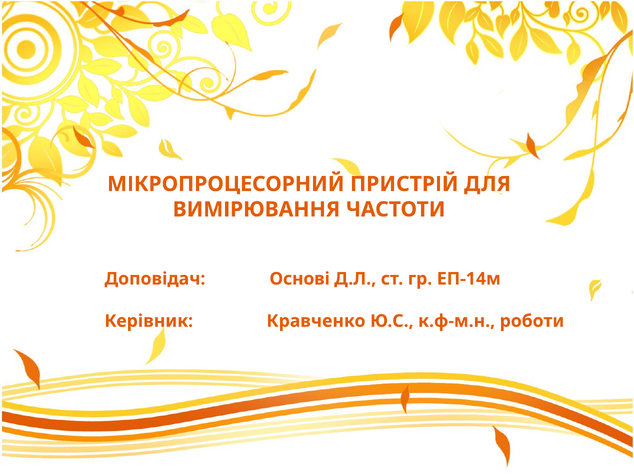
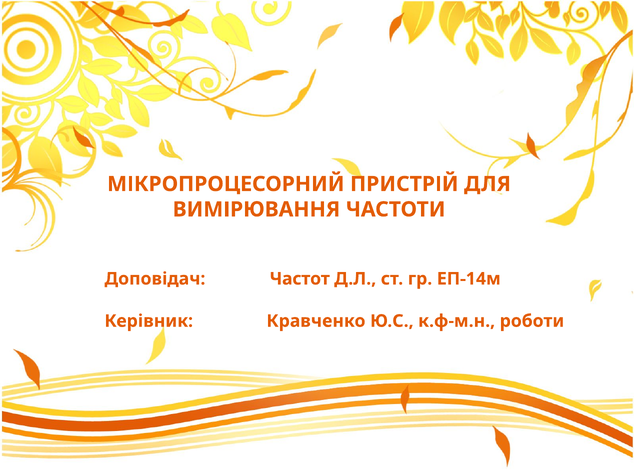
Основі: Основі -> Частот (300, 279)
